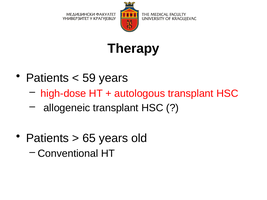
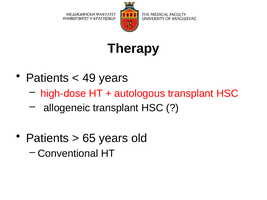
59: 59 -> 49 (89, 78)
